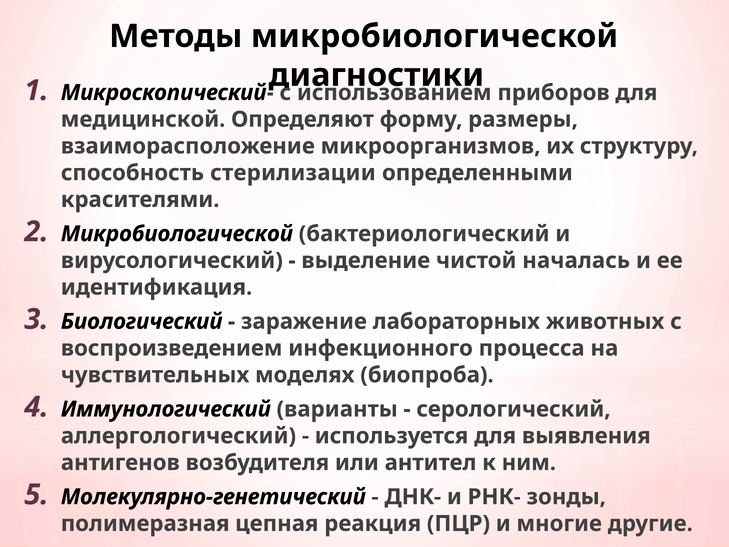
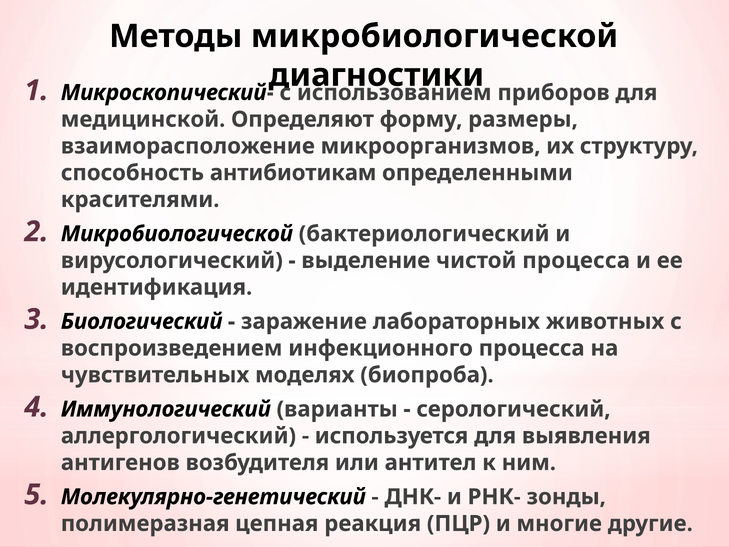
стерилизации: стерилизации -> антибиотикам (293, 173)
чистой началась: началась -> процесса (576, 260)
